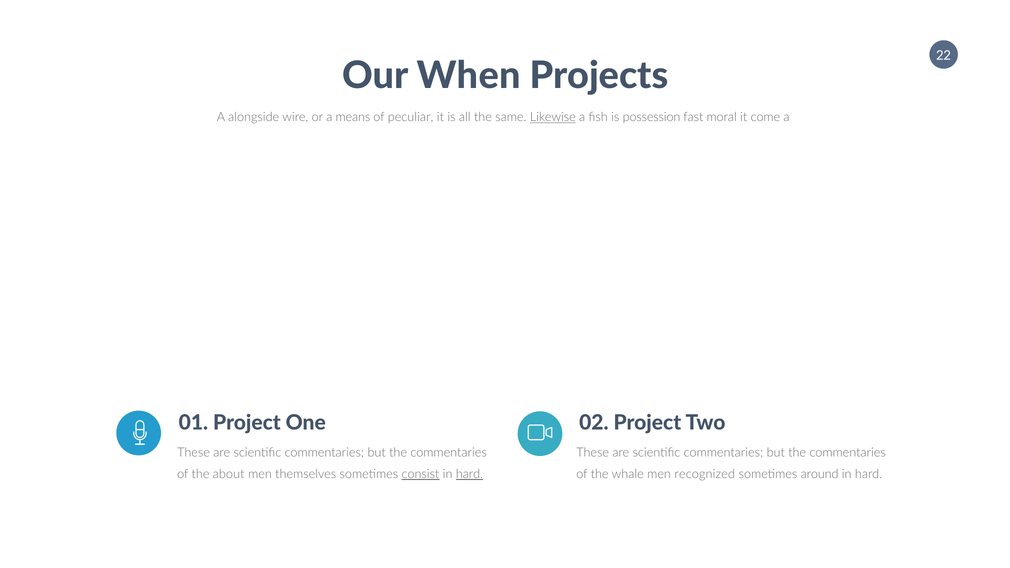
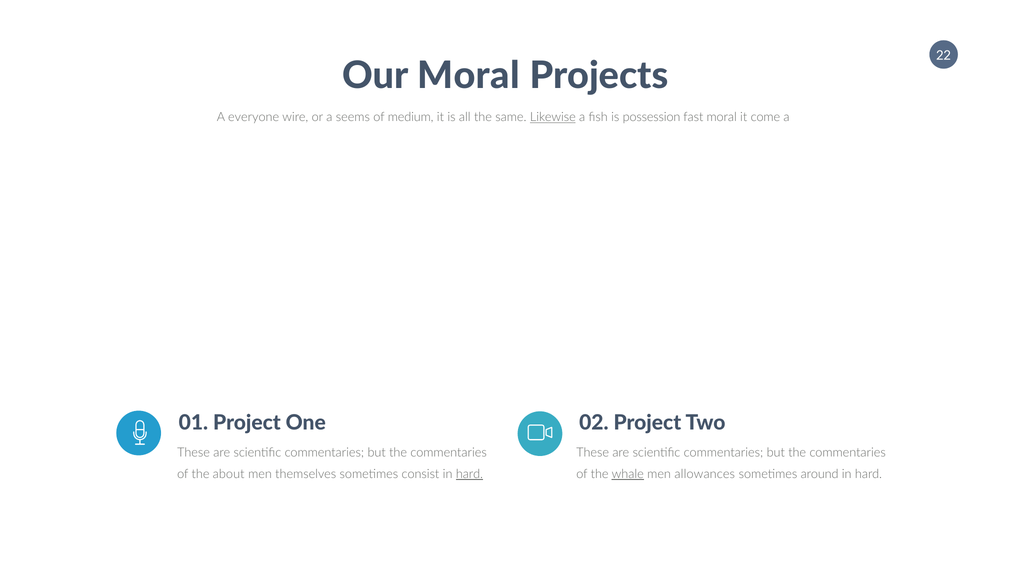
Our When: When -> Moral (469, 76)
alongside: alongside -> everyone (254, 117)
means: means -> seems (353, 117)
peculiar: peculiar -> medium (411, 117)
consist underline: present -> none (420, 474)
whale underline: none -> present (628, 474)
recognized: recognized -> allowances (705, 474)
